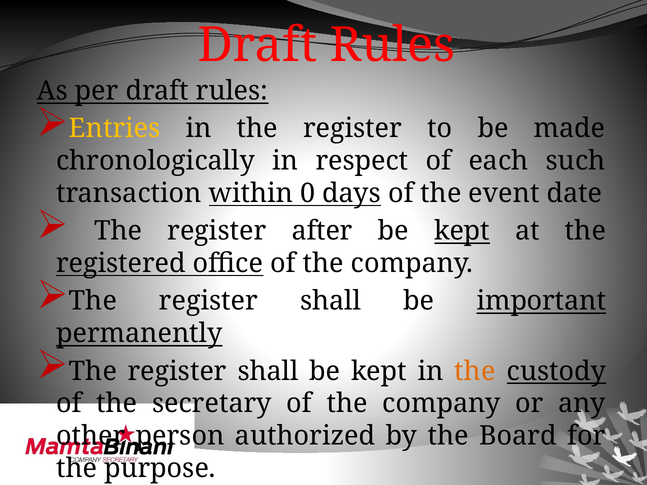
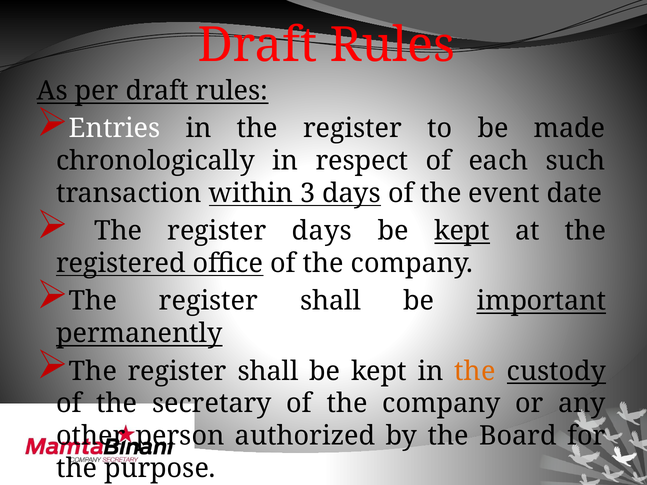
Entries colour: yellow -> white (115, 129)
0: 0 -> 3 (308, 193)
register after: after -> days (322, 231)
